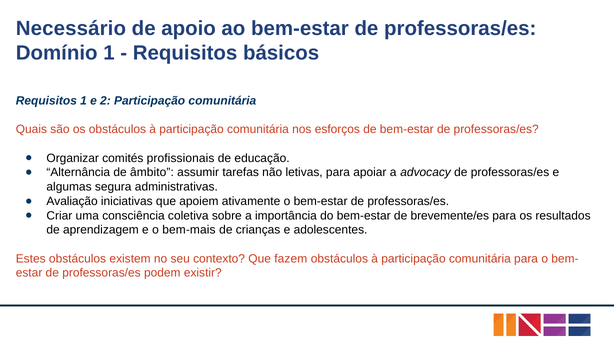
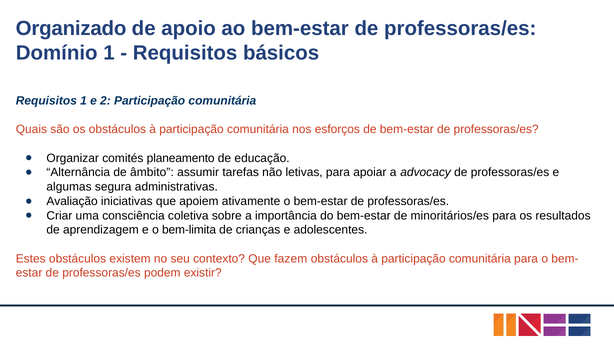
Necessário: Necessário -> Organizado (71, 29)
profissionais: profissionais -> planeamento (181, 158)
brevemente/es: brevemente/es -> minoritários/es (450, 215)
bem-mais: bem-mais -> bem-limita (189, 230)
